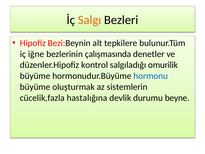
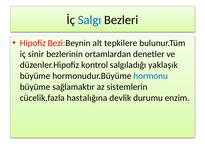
Salgı colour: orange -> blue (90, 20)
iğne: iğne -> sinir (36, 54)
çalışmasında: çalışmasında -> ortamlardan (108, 54)
omurilik: omurilik -> yaklaşık (163, 65)
oluşturmak: oluşturmak -> sağlamaktır (74, 87)
beyne: beyne -> enzim (177, 98)
